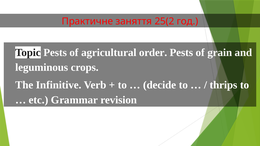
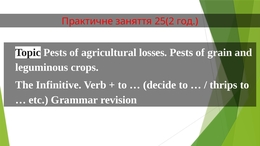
order: order -> losses (153, 53)
